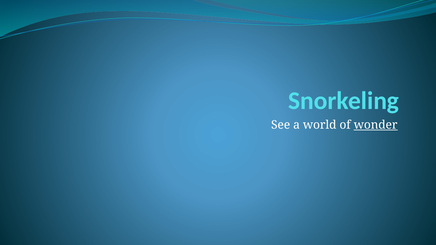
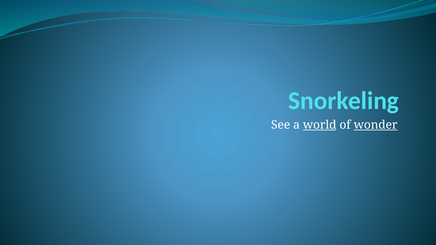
world underline: none -> present (320, 125)
